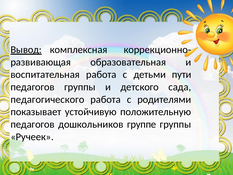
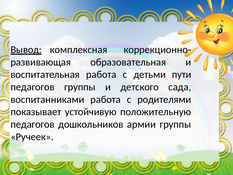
педагогического: педагогического -> воспитанниками (47, 99)
группе: группе -> армии (142, 124)
